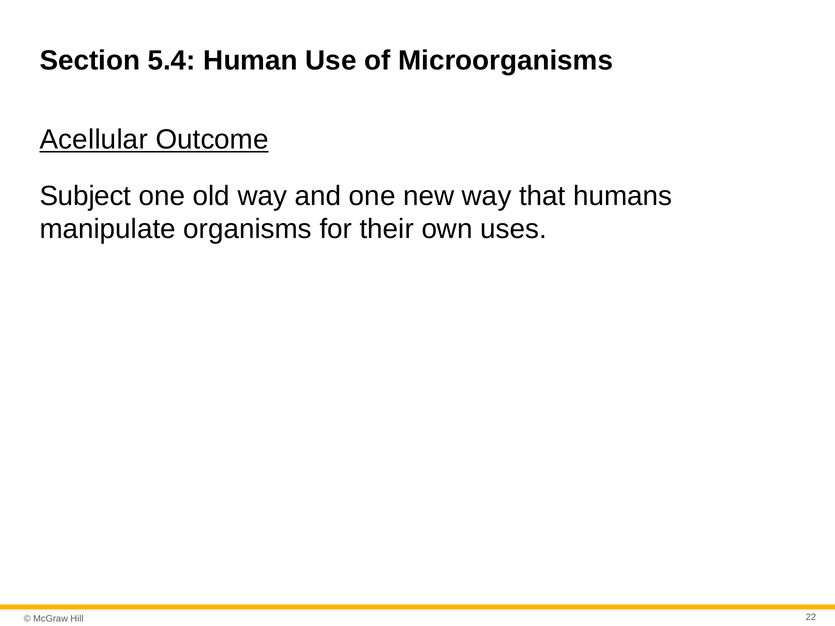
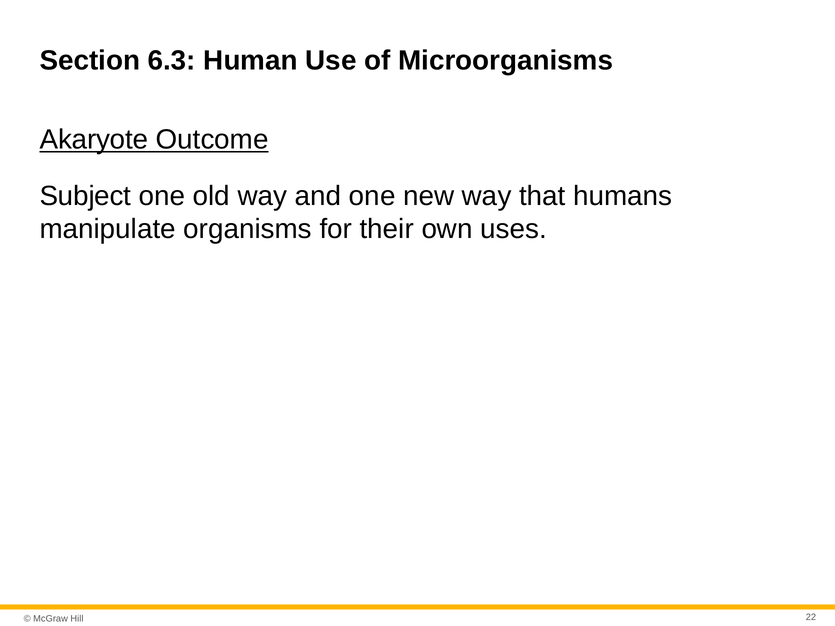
5.4: 5.4 -> 6.3 (172, 61)
Acellular: Acellular -> Akaryote (94, 139)
